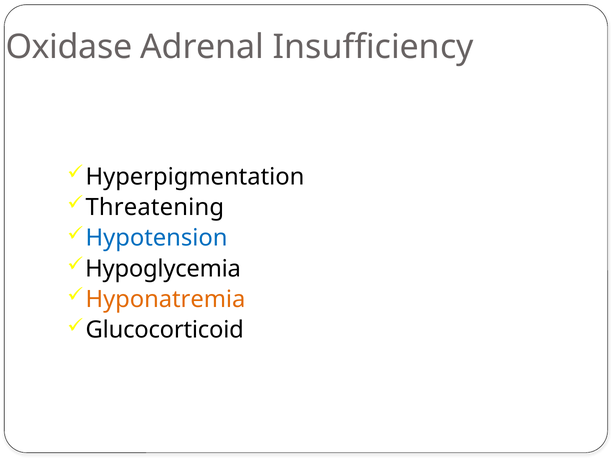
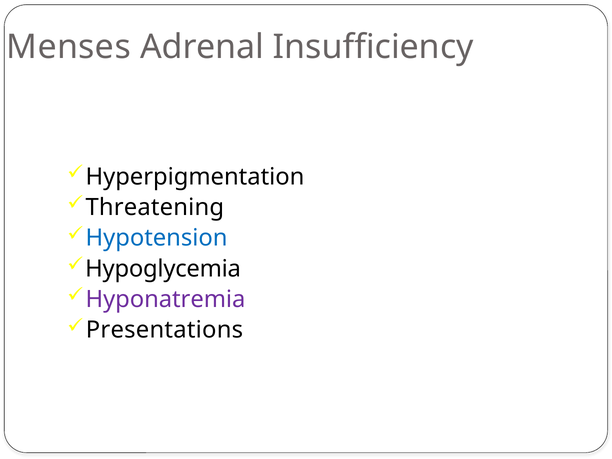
Oxidase: Oxidase -> Menses (69, 47)
Hyponatremia colour: orange -> purple (165, 299)
Glucocorticoid: Glucocorticoid -> Presentations (164, 330)
